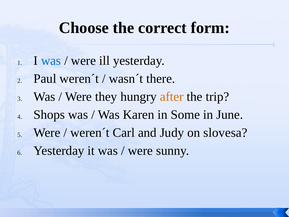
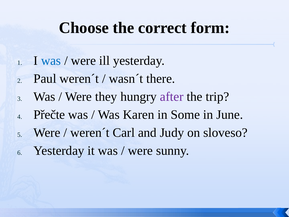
after colour: orange -> purple (172, 97)
Shops: Shops -> Přečte (49, 115)
slovesa: slovesa -> sloveso (225, 133)
